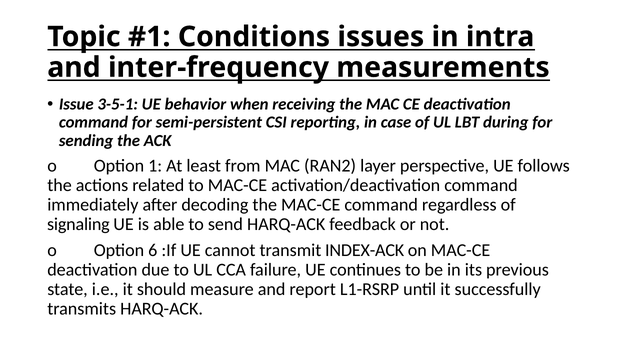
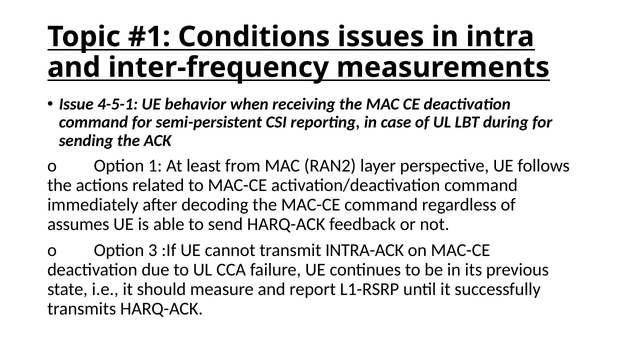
3-5-1: 3-5-1 -> 4-5-1 (118, 104)
signaling: signaling -> assumes (78, 224)
6: 6 -> 3 (153, 250)
INDEX-ACK: INDEX-ACK -> INTRA-ACK (365, 250)
